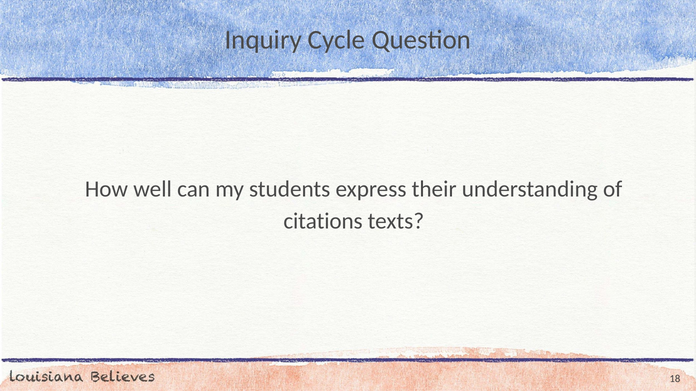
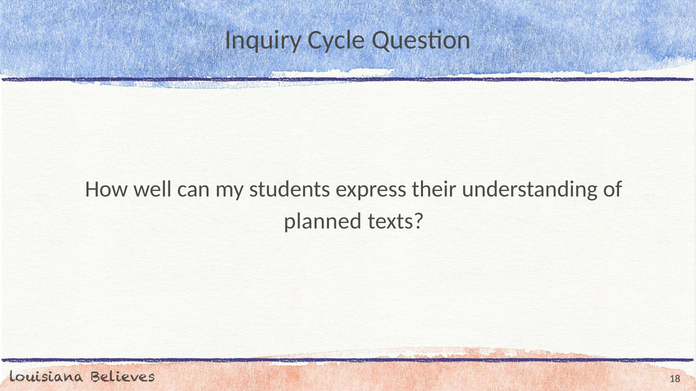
citations: citations -> planned (323, 222)
